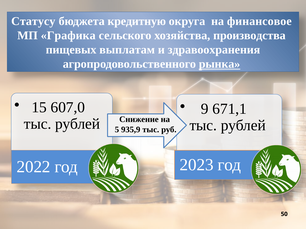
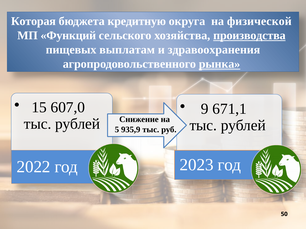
Статусу: Статусу -> Которая (33, 21)
финансовое: финансовое -> физической (259, 21)
Графика: Графика -> Функций (68, 36)
производства underline: none -> present (249, 36)
